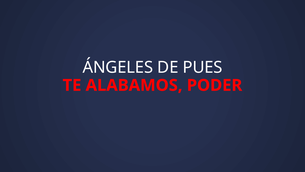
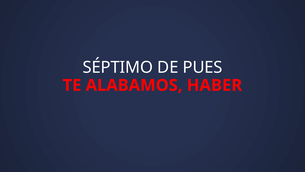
ÁNGELES: ÁNGELES -> SÉPTIMO (118, 67)
PODER: PODER -> HABER (214, 85)
